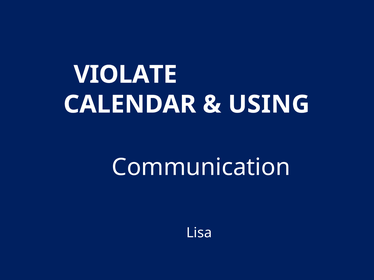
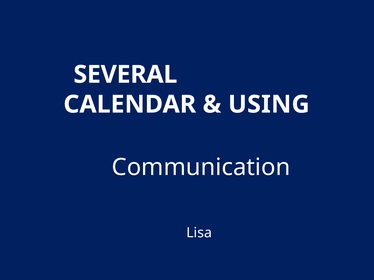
VIOLATE: VIOLATE -> SEVERAL (125, 75)
